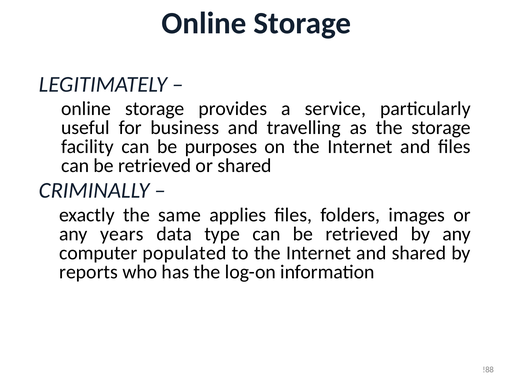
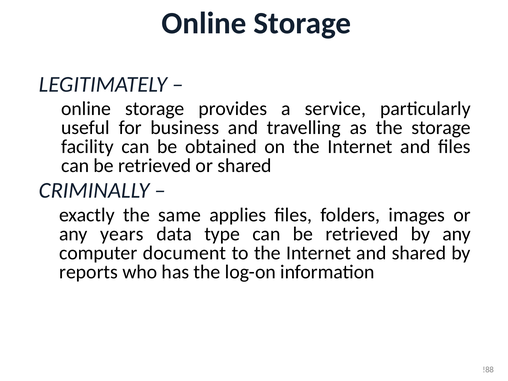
purposes: purposes -> obtained (221, 147)
populated: populated -> document (185, 253)
